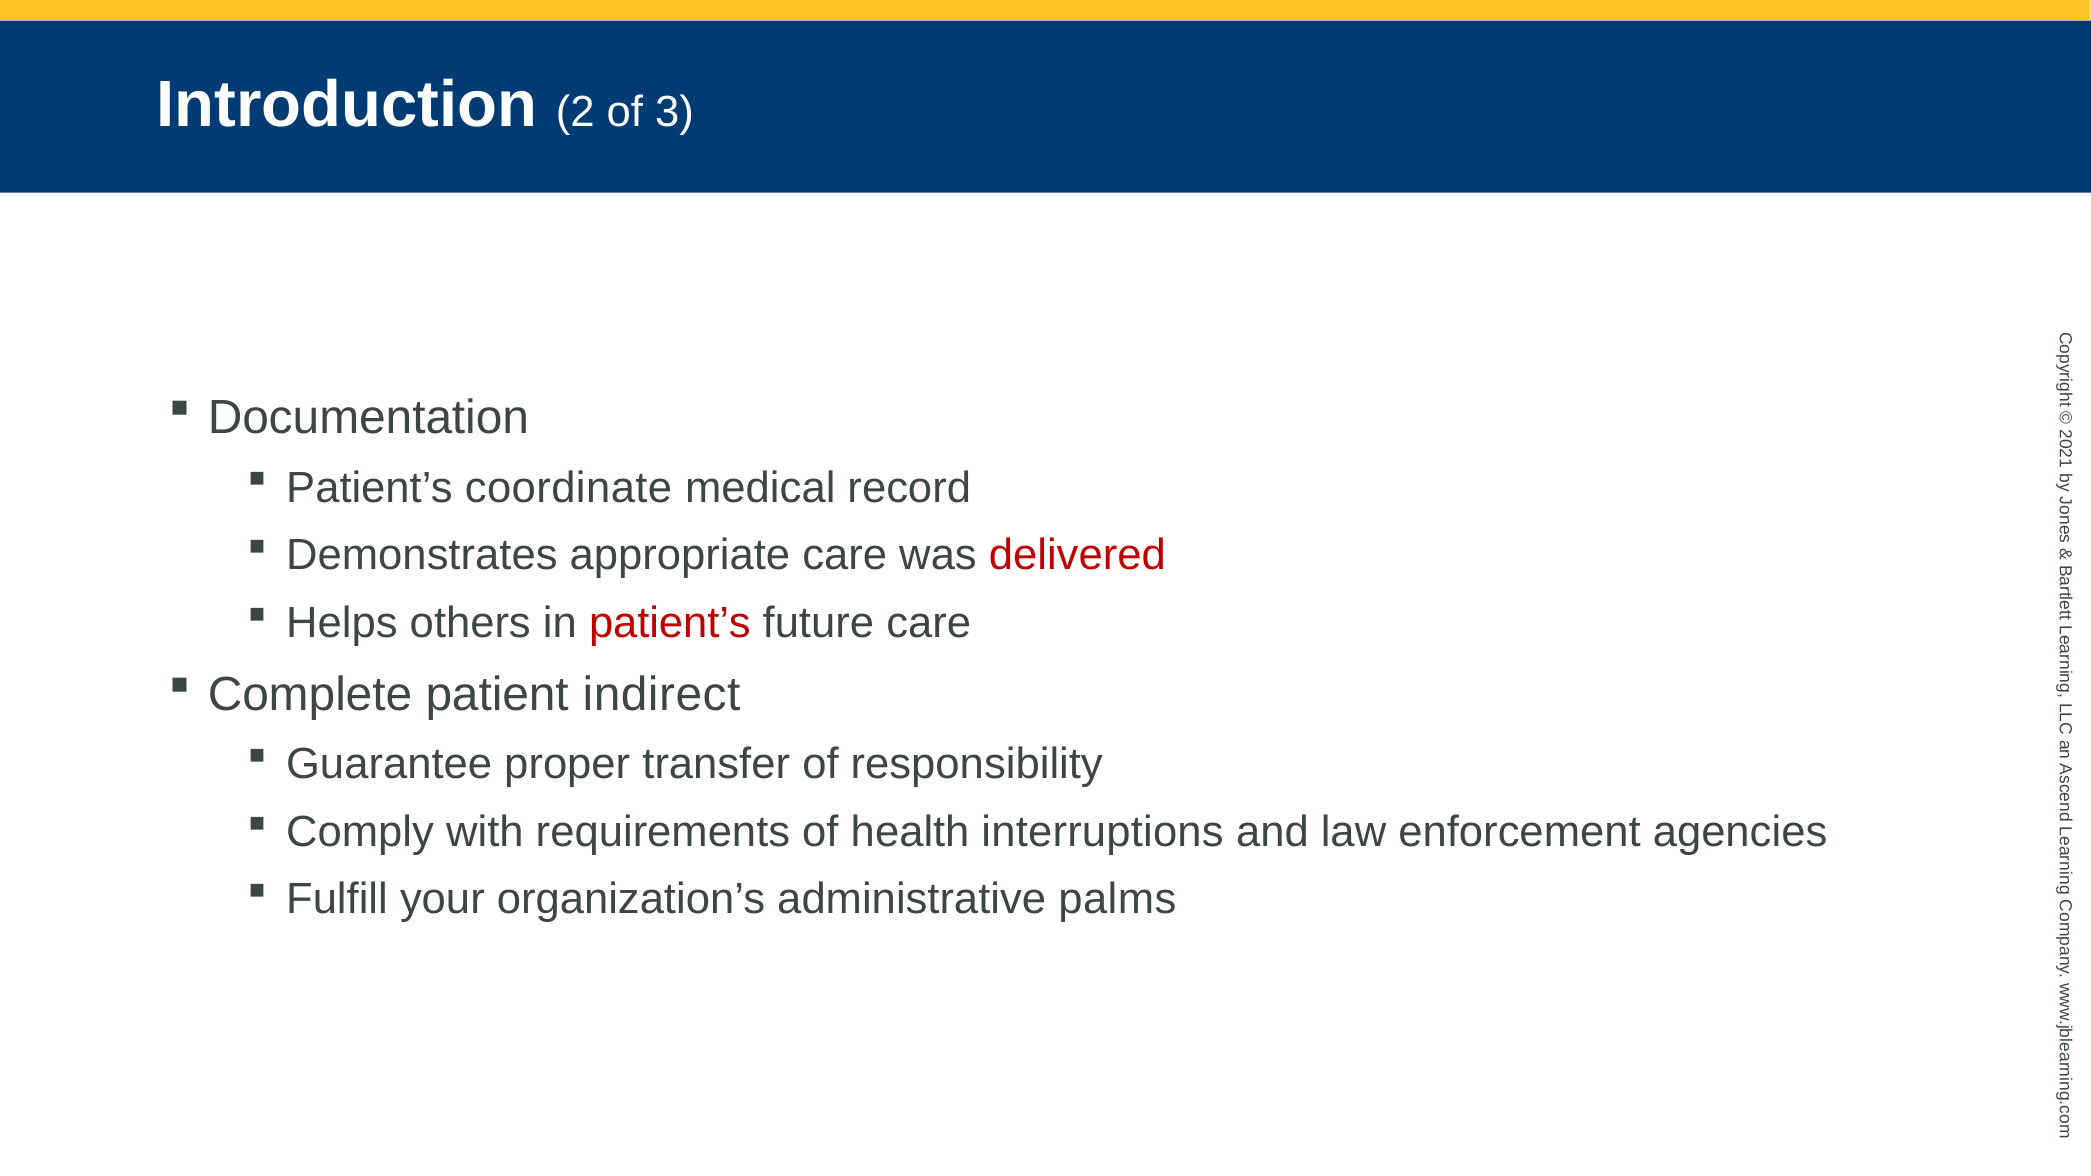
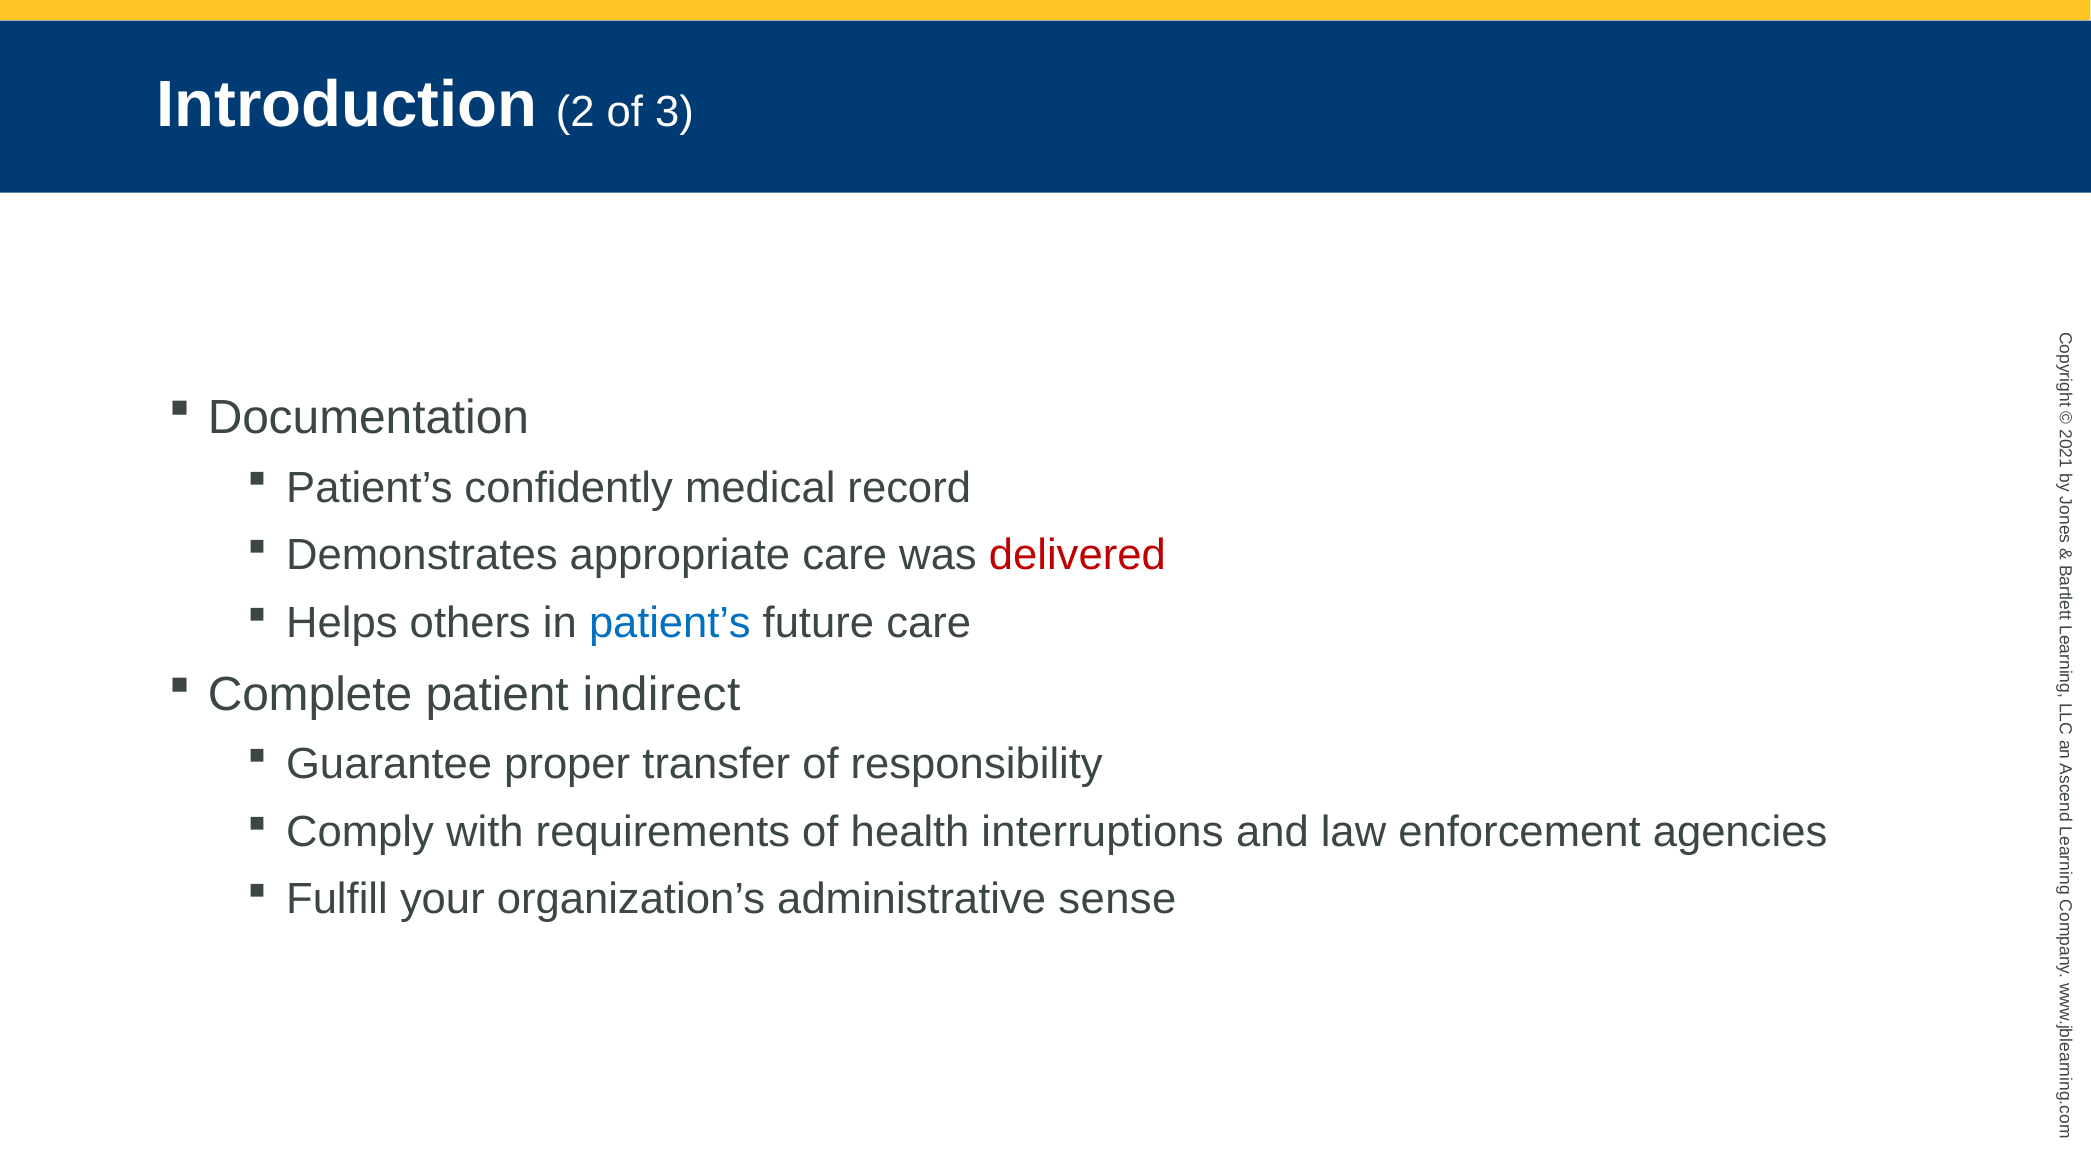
coordinate: coordinate -> confidently (569, 488)
patient’s colour: red -> blue (670, 623)
palms: palms -> sense (1117, 900)
